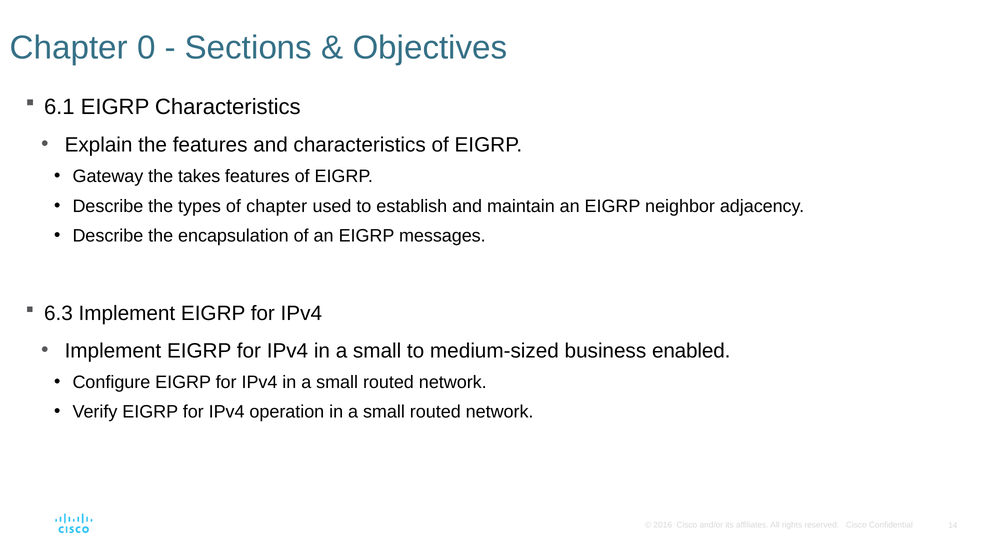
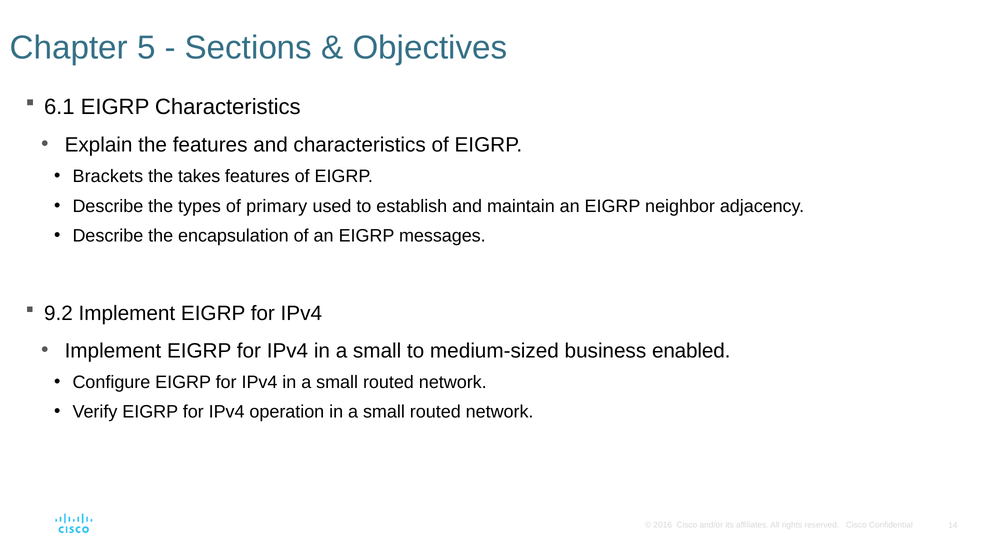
0: 0 -> 5 (146, 48)
Gateway: Gateway -> Brackets (108, 176)
of chapter: chapter -> primary (277, 206)
6.3: 6.3 -> 9.2 (58, 313)
